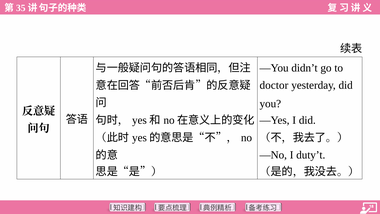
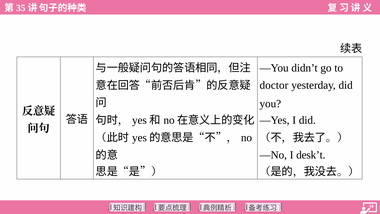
duty’t: duty’t -> desk’t (311, 155)
